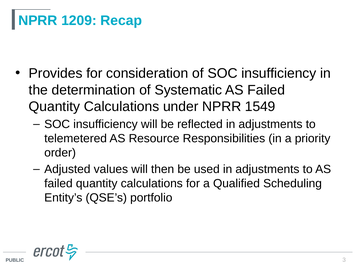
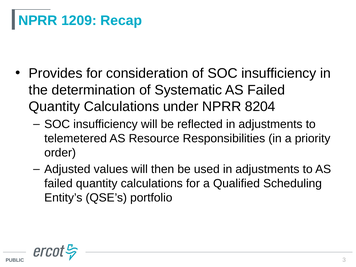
1549: 1549 -> 8204 (260, 107)
